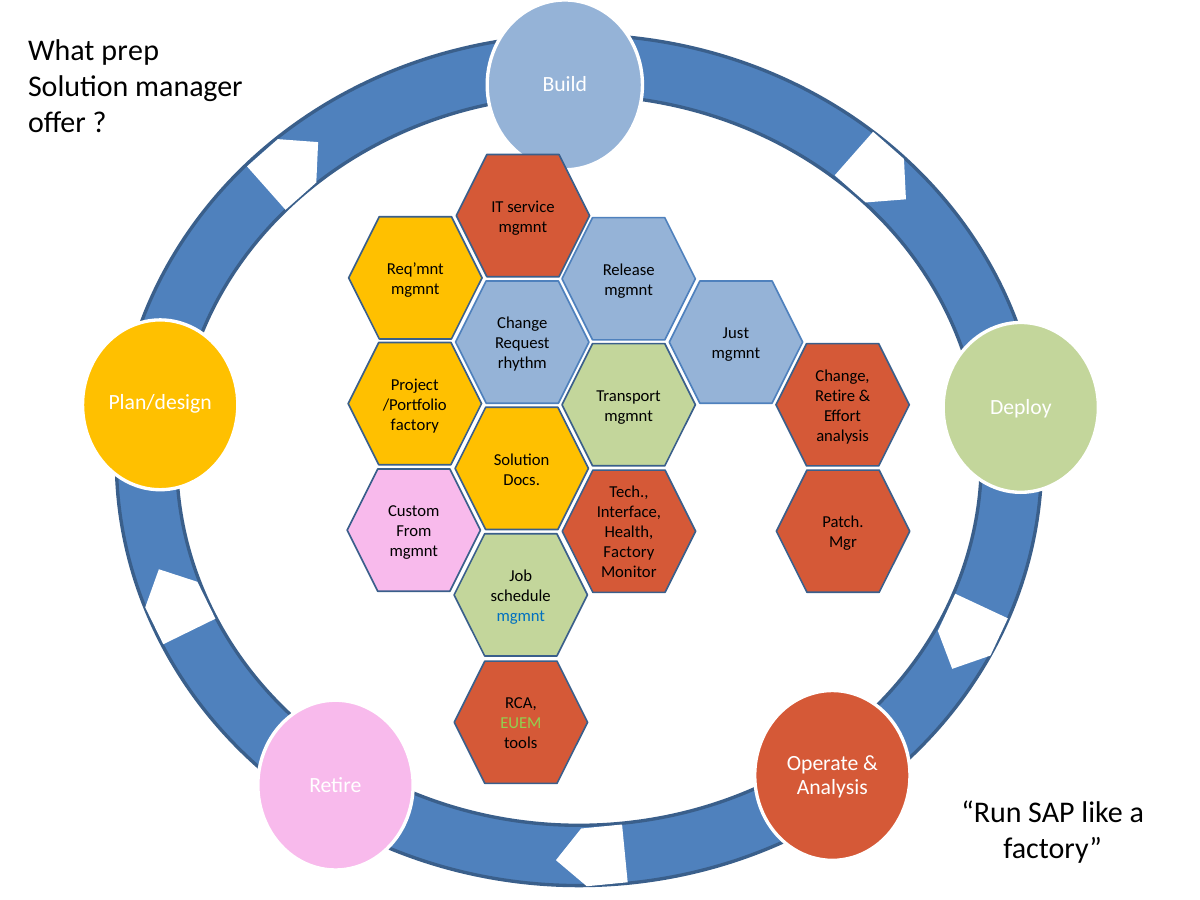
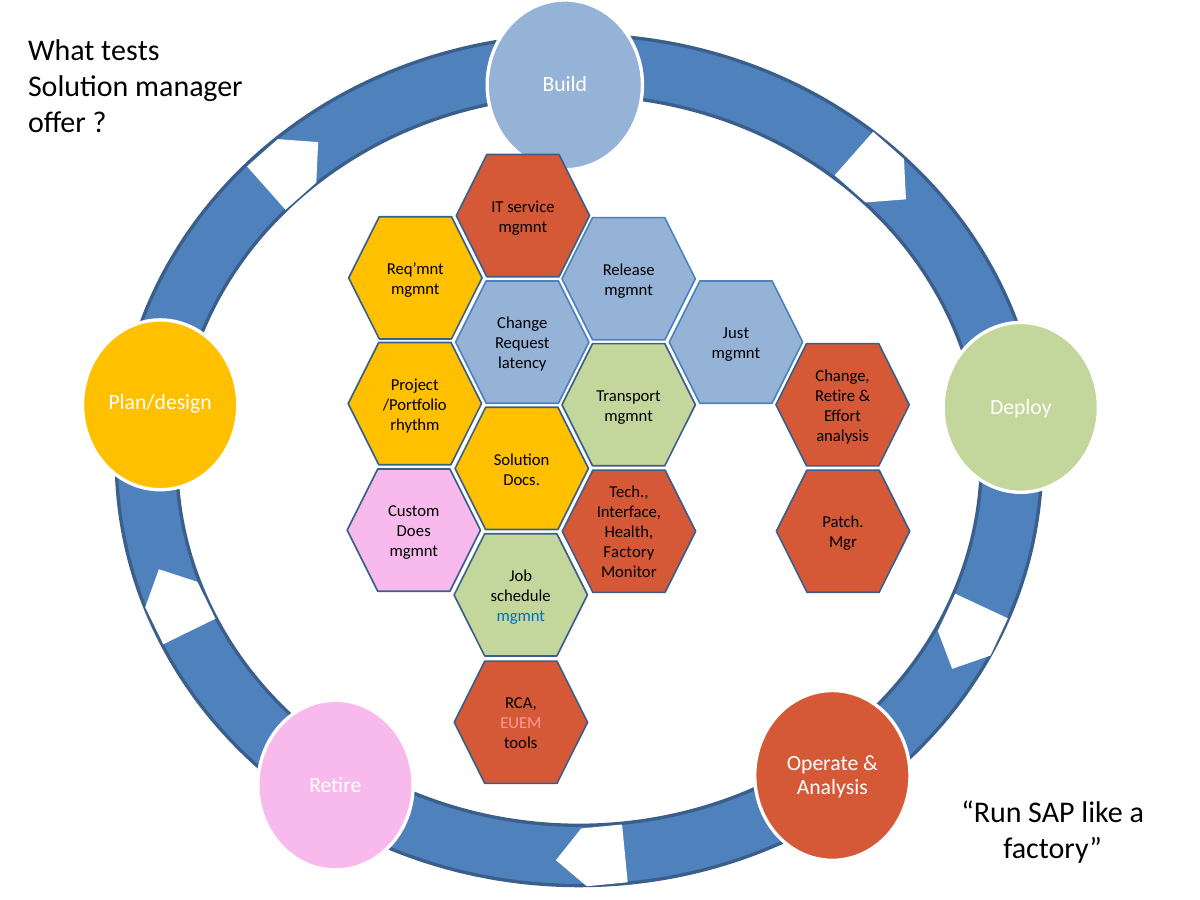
prep: prep -> tests (130, 51)
rhythm: rhythm -> latency (522, 363)
factory: factory -> rhythm (415, 425)
From: From -> Does (414, 531)
EUEM colour: light green -> pink (521, 723)
